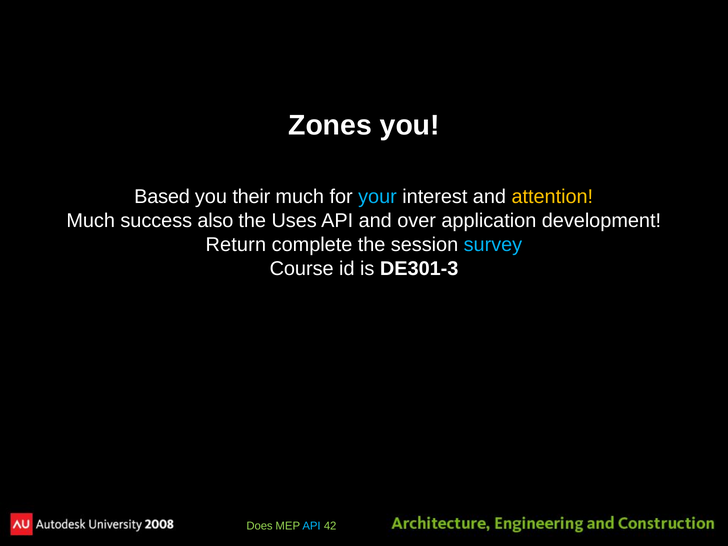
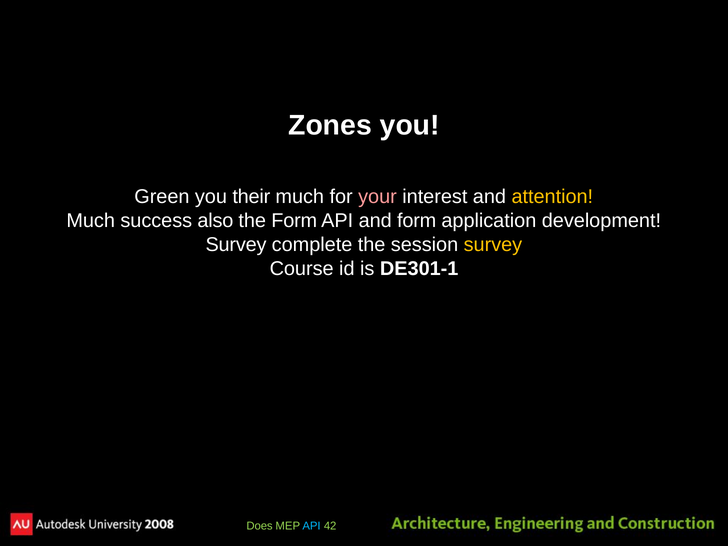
Based: Based -> Green (162, 197)
your colour: light blue -> pink (377, 197)
the Uses: Uses -> Form (294, 221)
and over: over -> form (417, 221)
Return: Return -> Survey (236, 245)
survey colour: light blue -> yellow (493, 245)
DE301-3: DE301-3 -> DE301-1 (419, 268)
